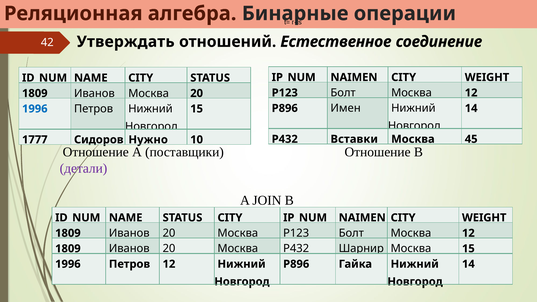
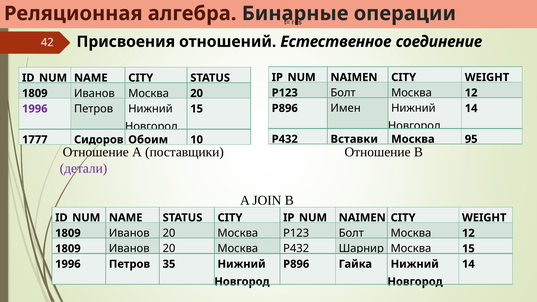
Утверждать: Утверждать -> Присвоения (126, 42)
1996 colour: blue -> purple (35, 109)
45: 45 -> 95 (471, 139)
Нужно: Нужно -> Обоим (148, 140)
Петров 12: 12 -> 35 (169, 264)
